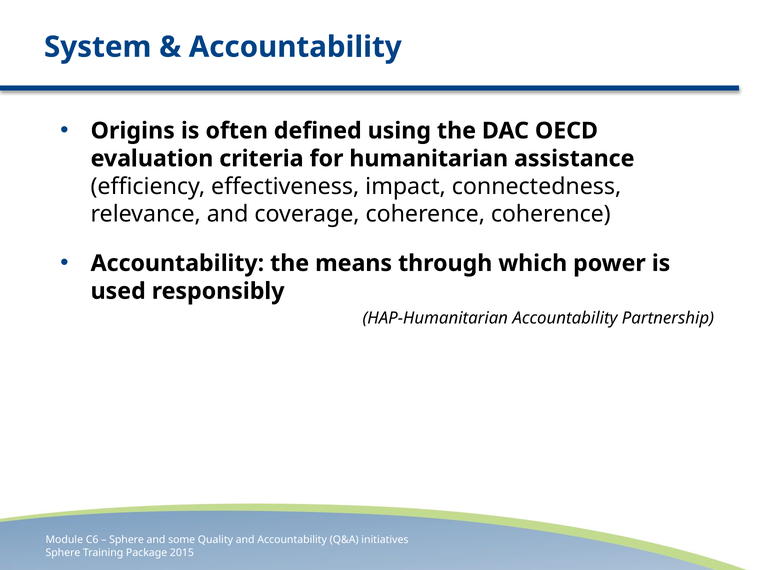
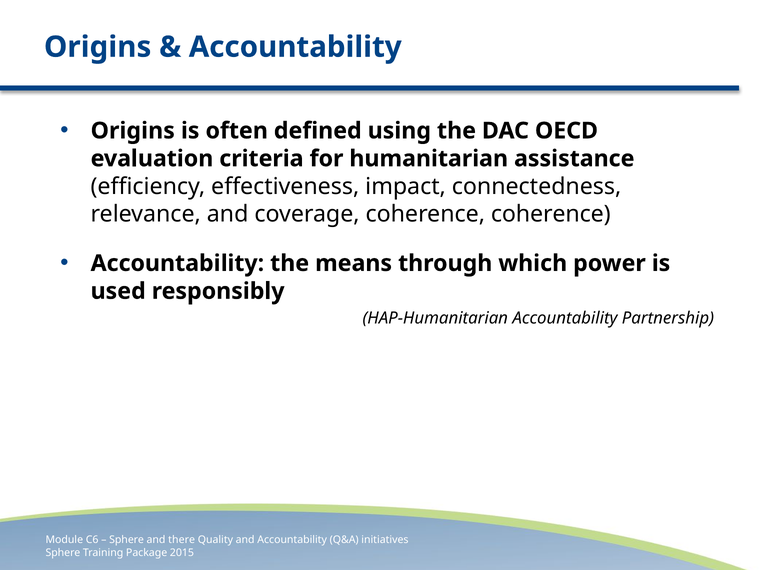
System: System -> Origins (98, 47)
some: some -> there (182, 540)
